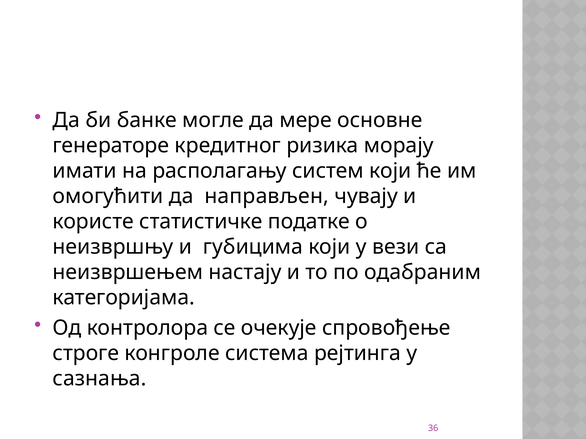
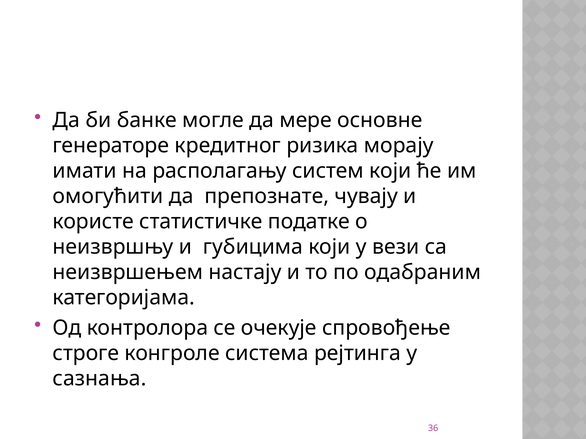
направљен: направљен -> препознате (267, 196)
